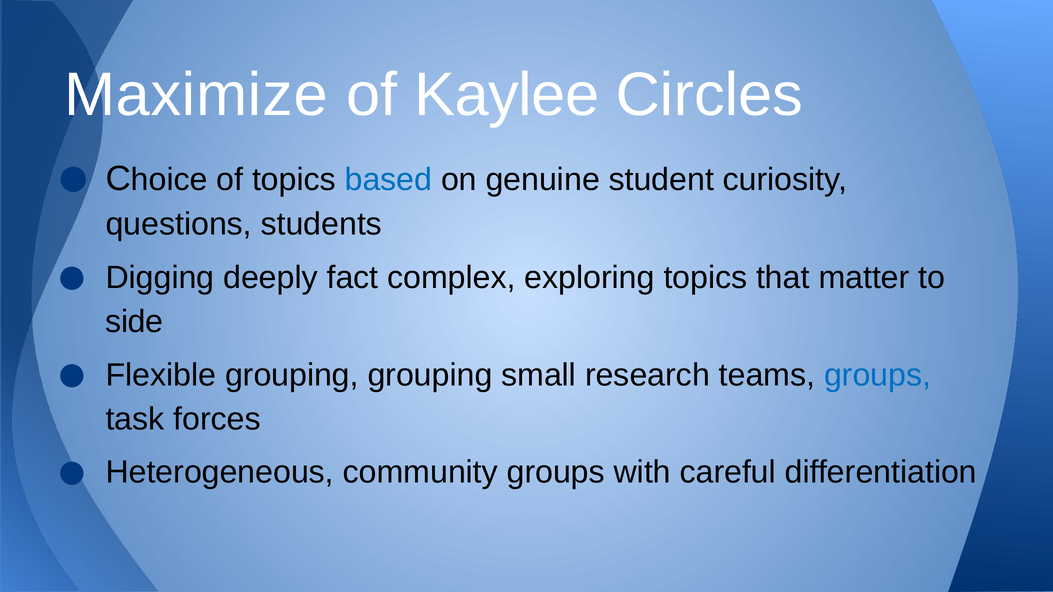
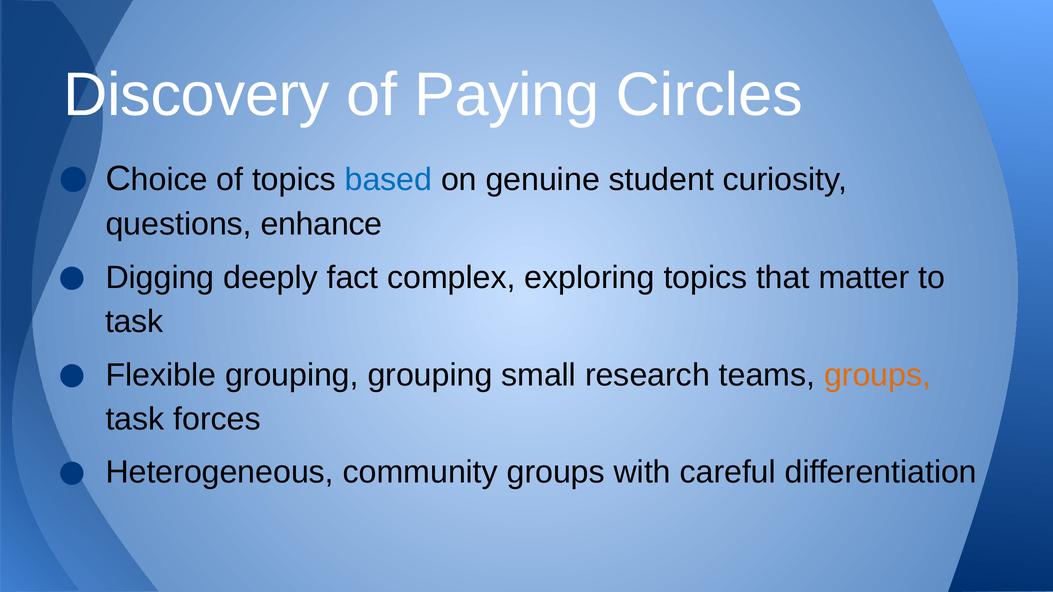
Maximize: Maximize -> Discovery (196, 95)
Kaylee: Kaylee -> Paying (507, 95)
students: students -> enhance (322, 224)
side: side -> task (134, 322)
groups colour: blue -> orange (878, 375)
